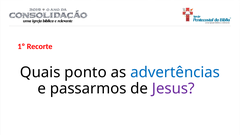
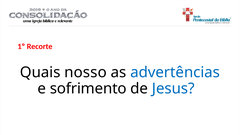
ponto: ponto -> nosso (86, 72)
passarmos: passarmos -> sofrimento (88, 88)
Jesus colour: purple -> blue (173, 88)
